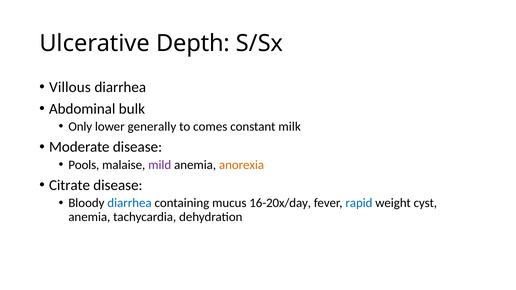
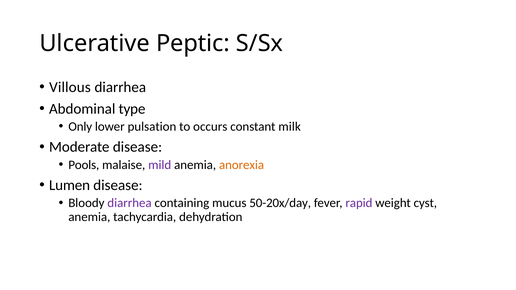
Depth: Depth -> Peptic (193, 43)
bulk: bulk -> type (132, 109)
generally: generally -> pulsation (152, 127)
comes: comes -> occurs (210, 127)
Citrate: Citrate -> Lumen (70, 185)
diarrhea colour: blue -> purple (130, 203)
16-20x/day: 16-20x/day -> 50-20x/day (280, 203)
rapid colour: blue -> purple (359, 203)
